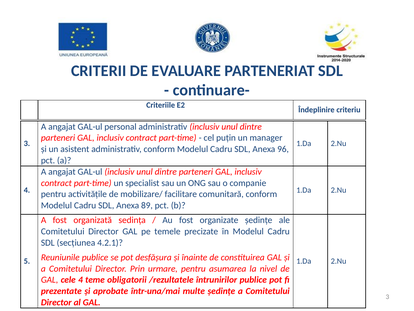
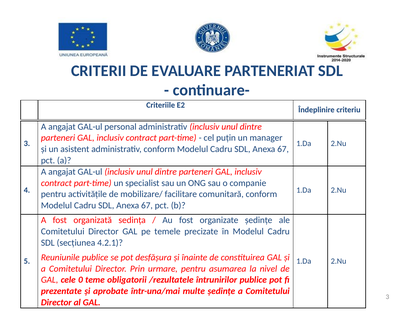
96: 96 -> 67 (283, 149)
89: 89 -> 67 (147, 205)
cele 4: 4 -> 0 (81, 279)
